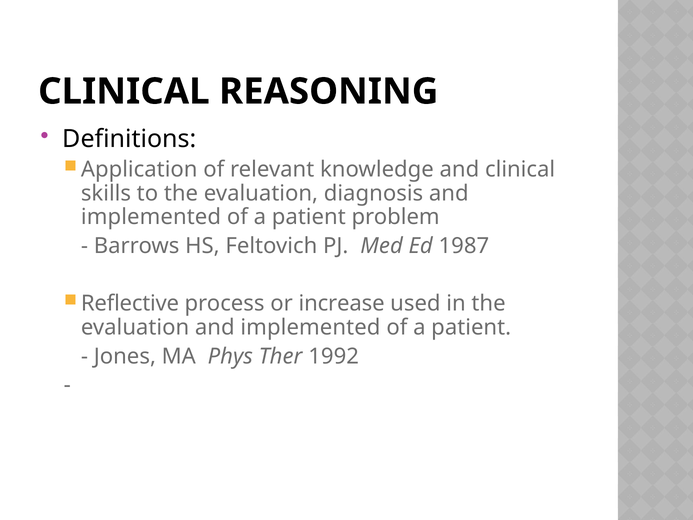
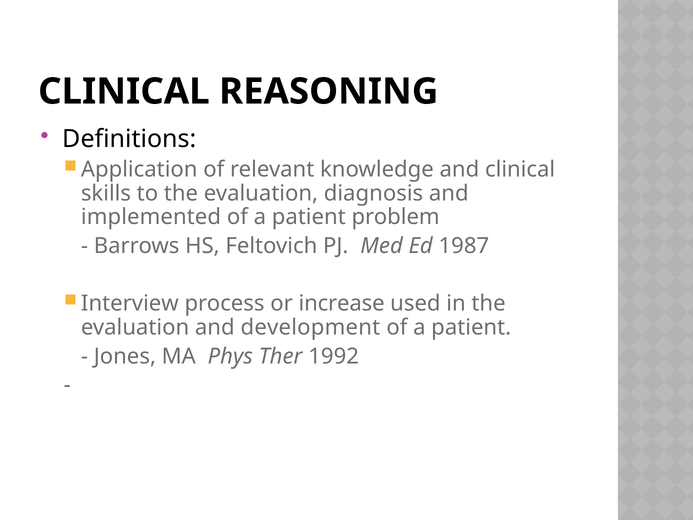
Reflective: Reflective -> Interview (130, 303)
evaluation and implemented: implemented -> development (310, 327)
